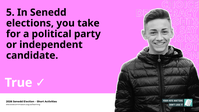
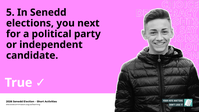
take: take -> next (88, 23)
